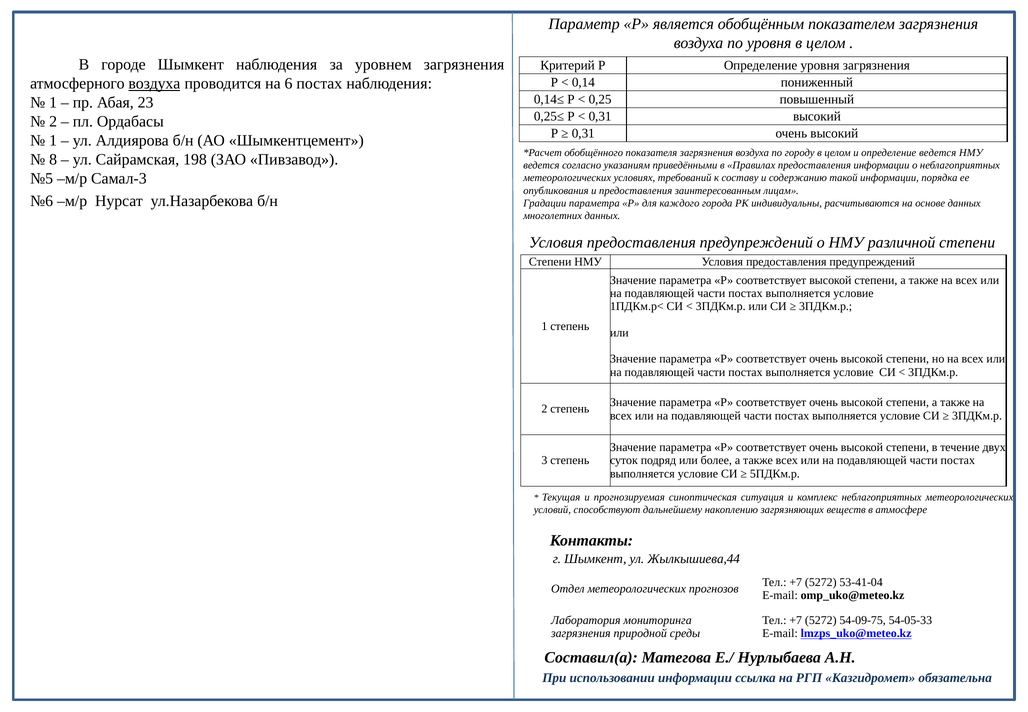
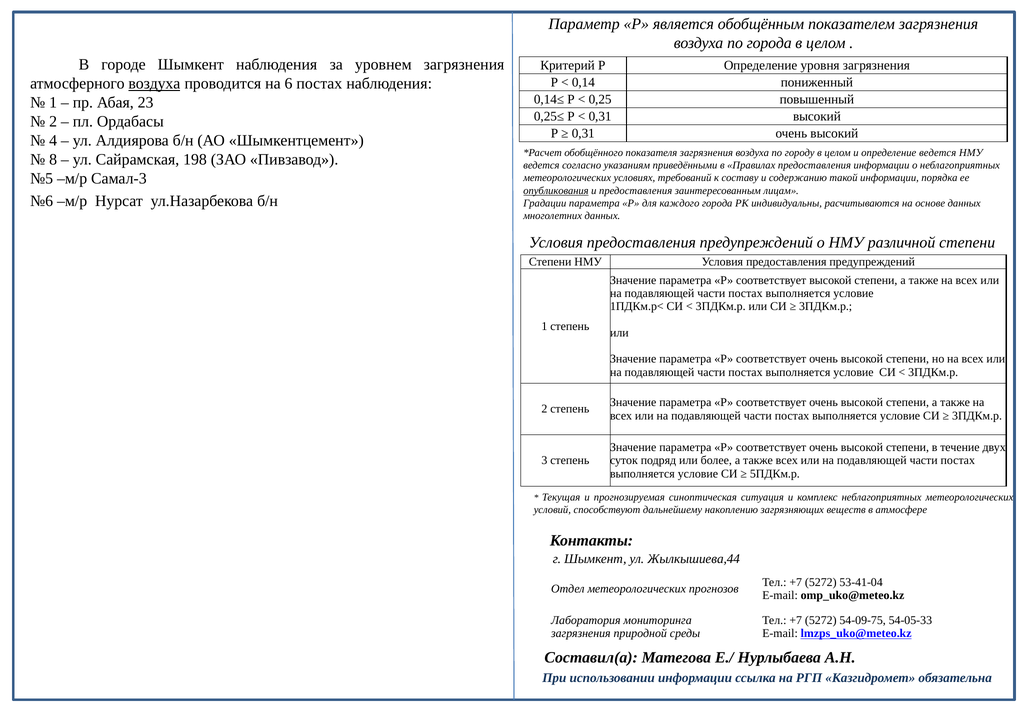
по уровня: уровня -> города (769, 43)
1: 1 -> 4 (53, 141)
опубликования underline: none -> present (556, 191)
